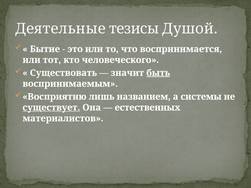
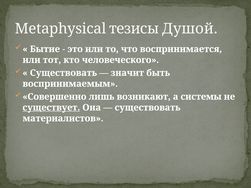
Деятельные: Деятельные -> Metaphysical (61, 29)
быть underline: present -> none (158, 73)
Восприятию: Восприятию -> Совершенно (54, 97)
названием: названием -> возникают (144, 97)
естественных: естественных -> существовать (148, 108)
